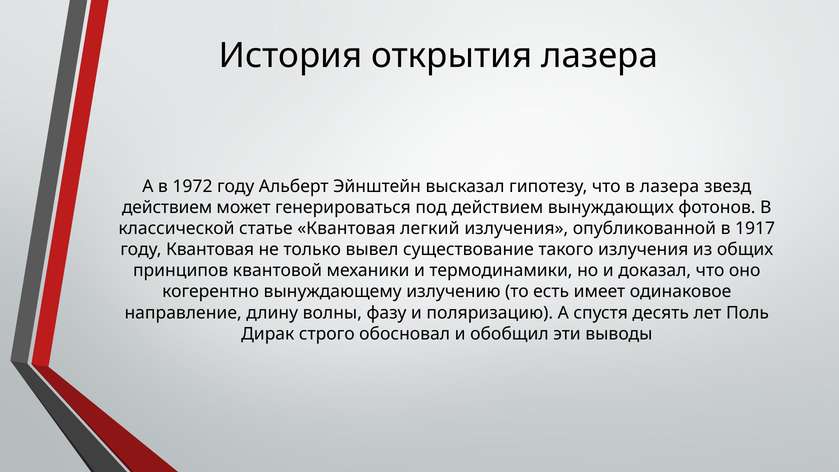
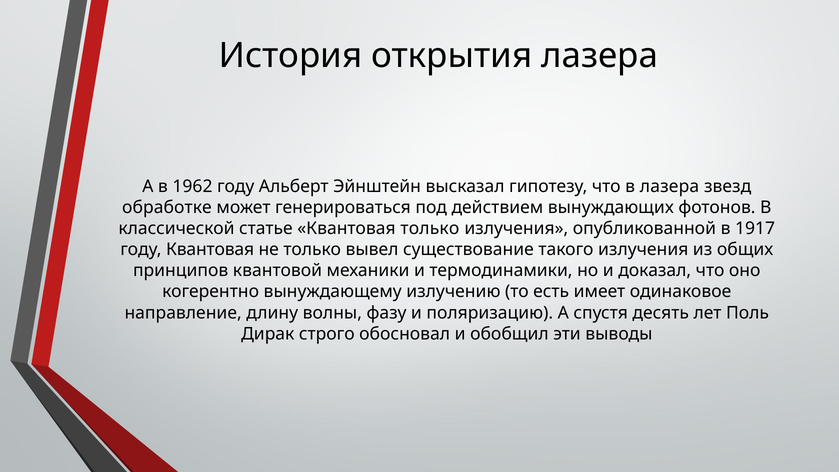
1972: 1972 -> 1962 (192, 187)
действием: действием -> обработке (167, 208)
Квантовая легкий: легкий -> только (430, 229)
